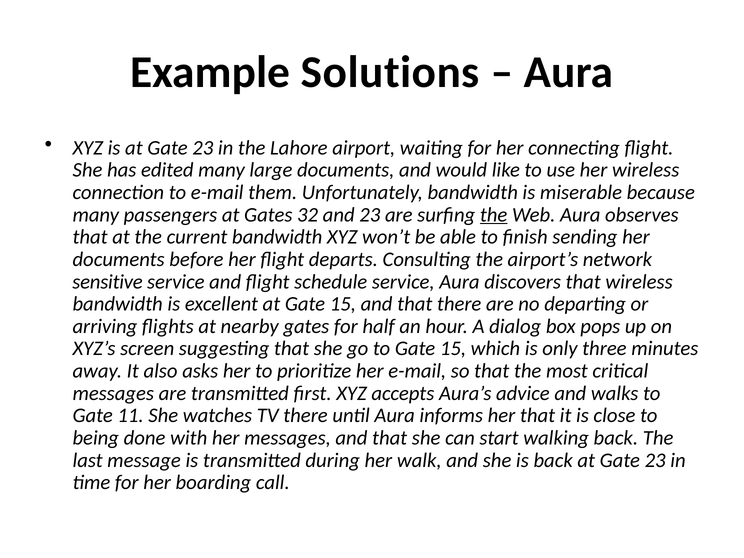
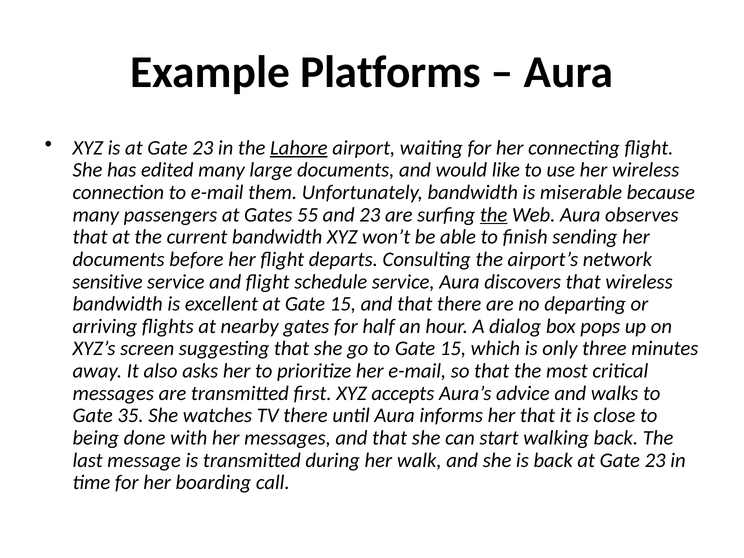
Solutions: Solutions -> Platforms (391, 72)
Lahore underline: none -> present (299, 148)
32: 32 -> 55 (308, 215)
11: 11 -> 35 (131, 416)
